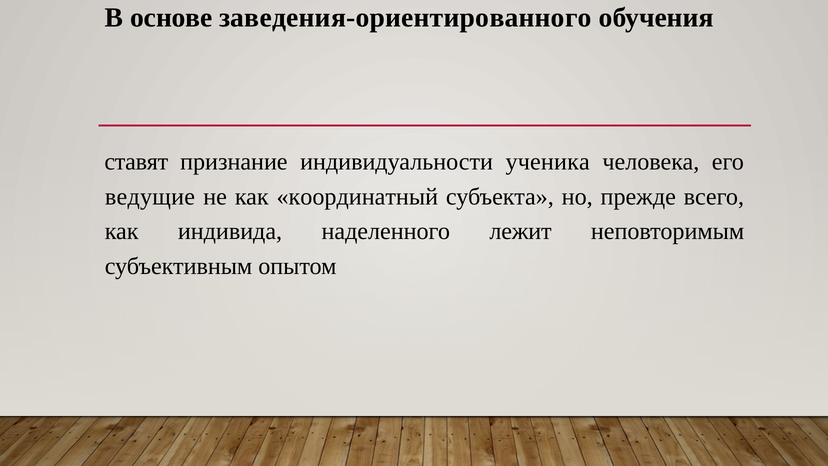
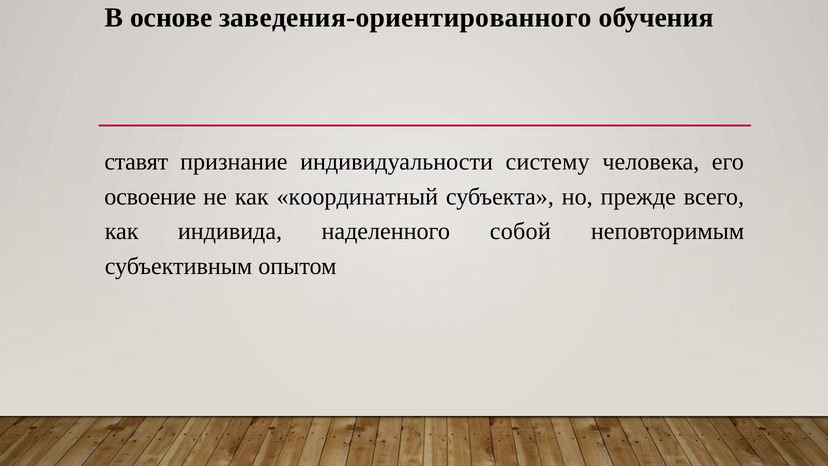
ученика: ученика -> систему (548, 162)
ведущие: ведущие -> освоение (150, 197)
лежит: лежит -> собой (520, 231)
